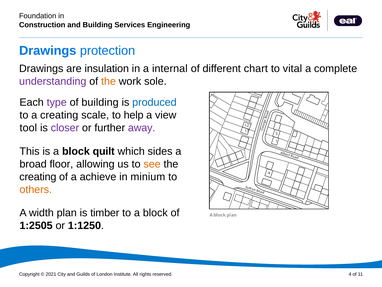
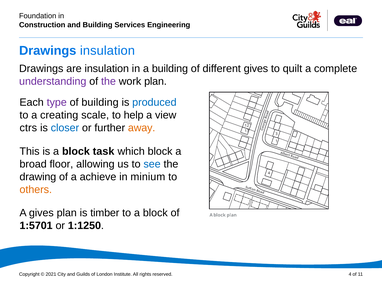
Drawings protection: protection -> insulation (107, 51)
a internal: internal -> building (170, 68)
different chart: chart -> gives (256, 68)
vital: vital -> quilt (292, 68)
the colour: orange -> purple (108, 81)
work sole: sole -> plan (155, 81)
tool: tool -> ctrs (28, 128)
closer colour: purple -> blue (65, 128)
away colour: purple -> orange (142, 128)
quilt: quilt -> task (104, 151)
which sides: sides -> block (160, 151)
see colour: orange -> blue (152, 164)
creating: creating -> drawing (38, 176)
A width: width -> gives (41, 213)
1:2505: 1:2505 -> 1:5701 (36, 225)
